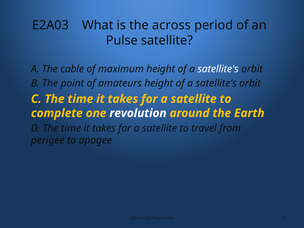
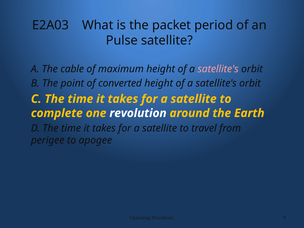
across: across -> packet (172, 25)
satellite's colour: white -> pink (218, 69)
amateurs: amateurs -> converted (120, 83)
